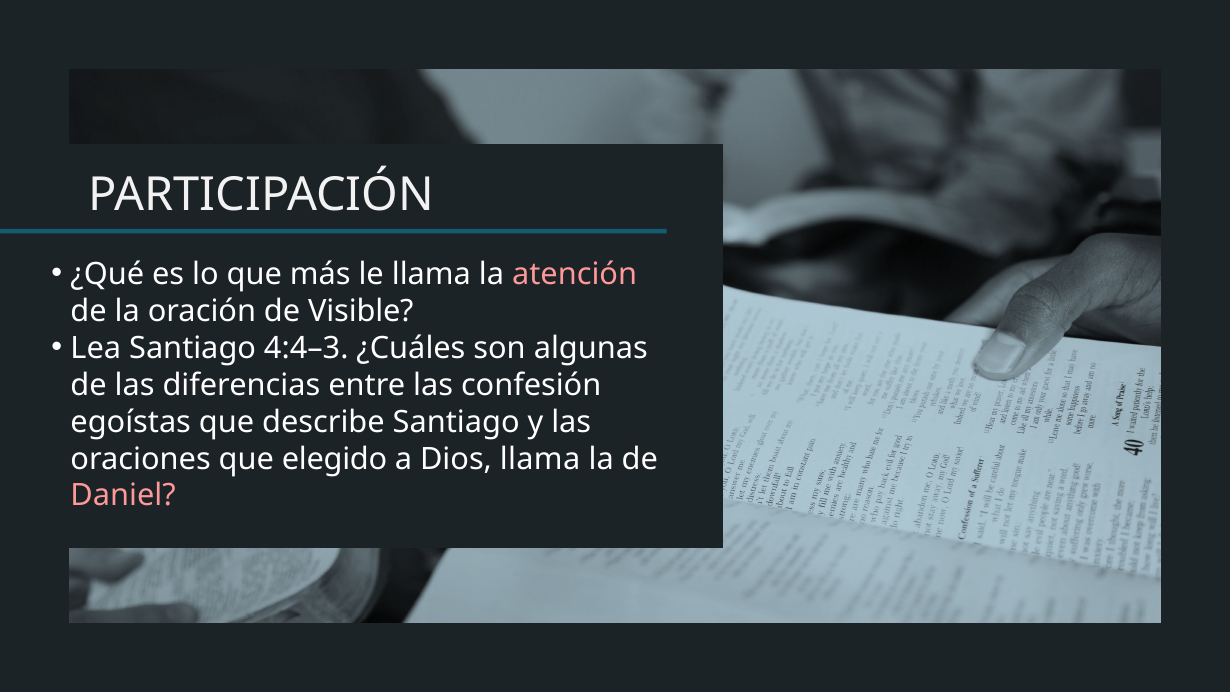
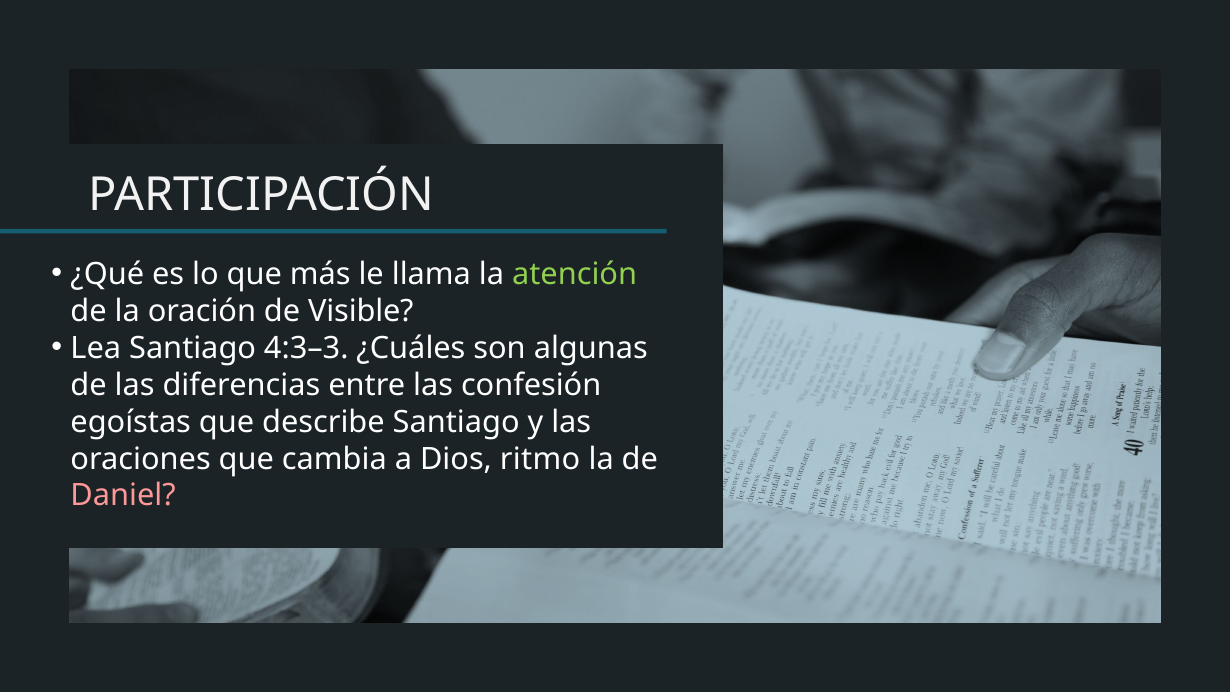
atención colour: pink -> light green (575, 274)
4:4–3: 4:4–3 -> 4:3–3 (306, 348)
elegido: elegido -> cambia (334, 459)
Dios llama: llama -> ritmo (540, 459)
